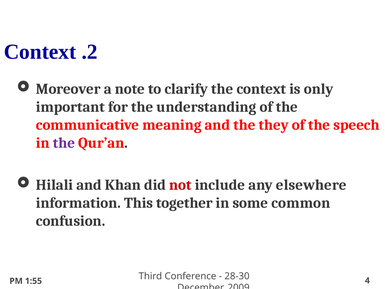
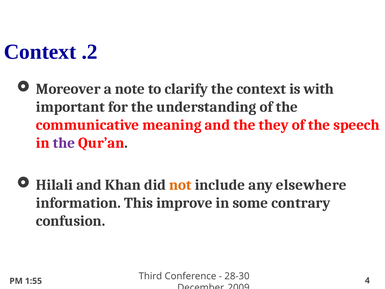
only: only -> with (319, 89)
not colour: red -> orange (180, 185)
together: together -> improve (184, 203)
common: common -> contrary (301, 203)
